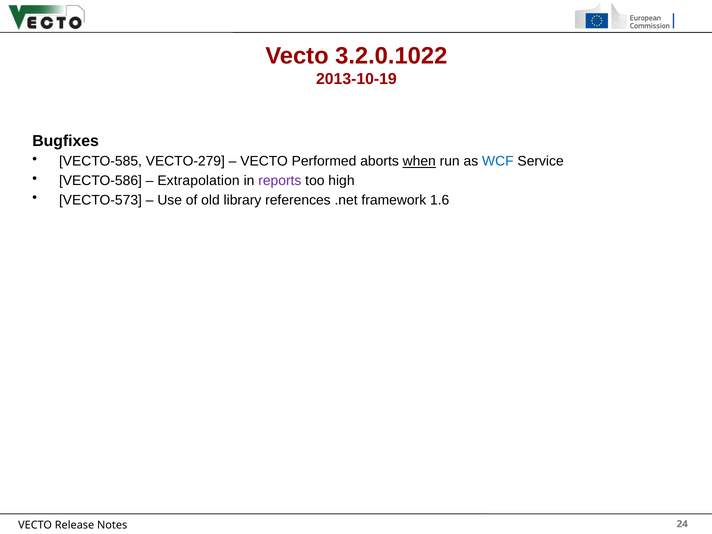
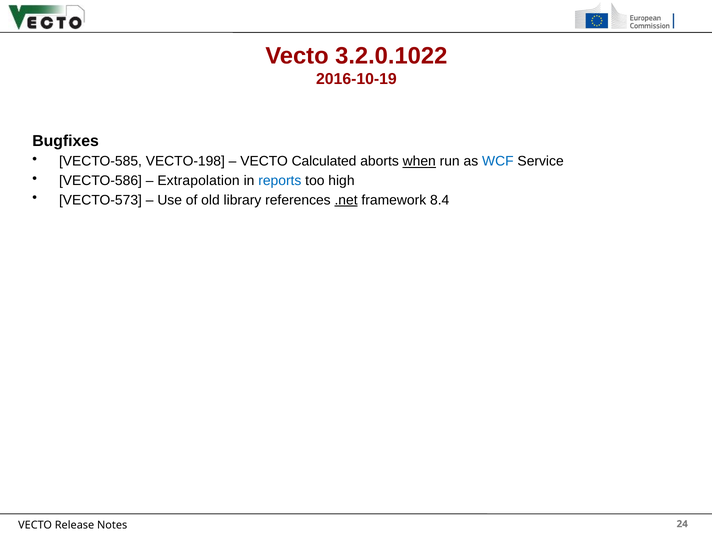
2013-10-19: 2013-10-19 -> 2016-10-19 (356, 79)
VECTO-279: VECTO-279 -> VECTO-198 (185, 161)
Performed: Performed -> Calculated (324, 161)
reports colour: purple -> blue (280, 181)
.net underline: none -> present (346, 200)
1.6: 1.6 -> 8.4 (440, 200)
